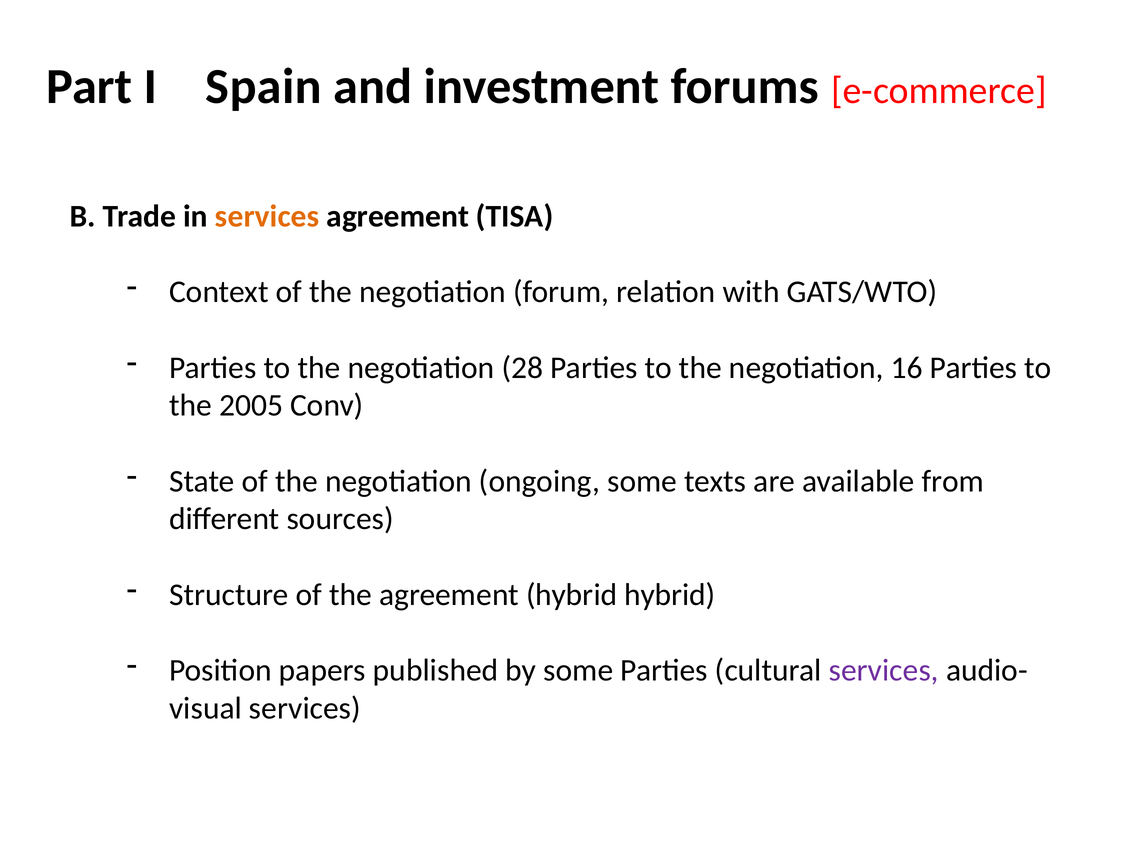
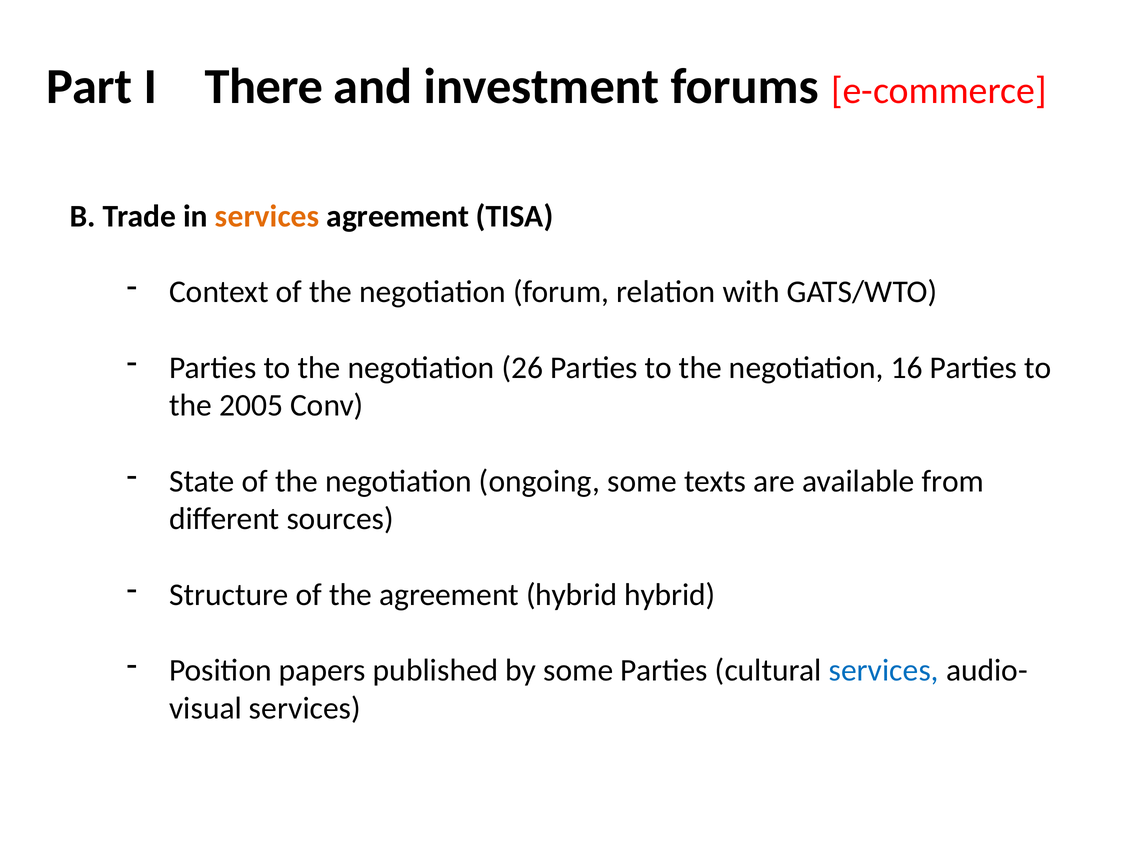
Spain: Spain -> There (264, 87)
28: 28 -> 26 (522, 368)
services colour: purple -> blue (884, 671)
